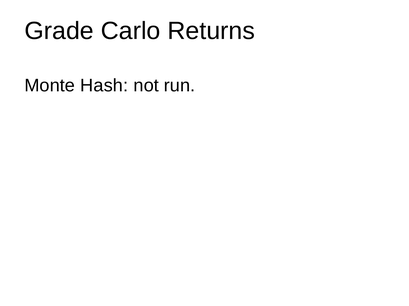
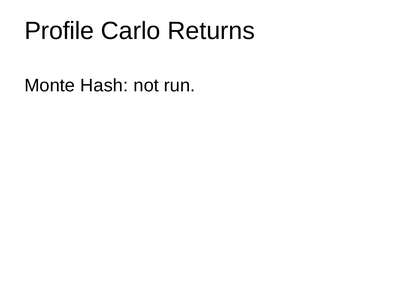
Grade: Grade -> Profile (59, 31)
